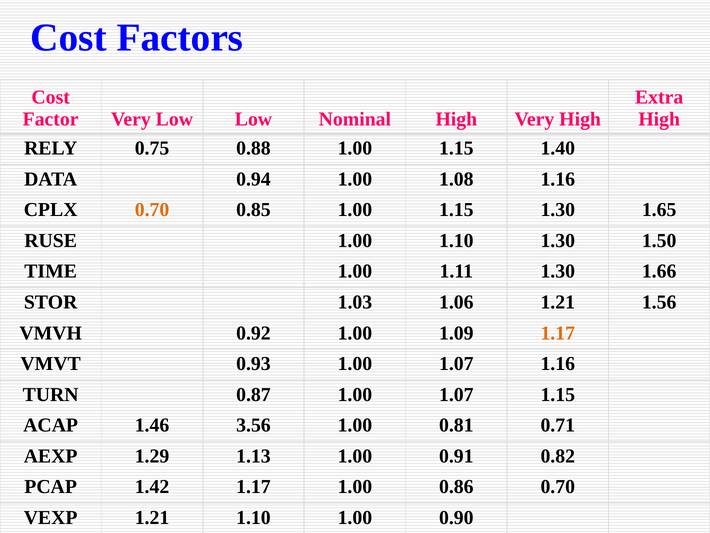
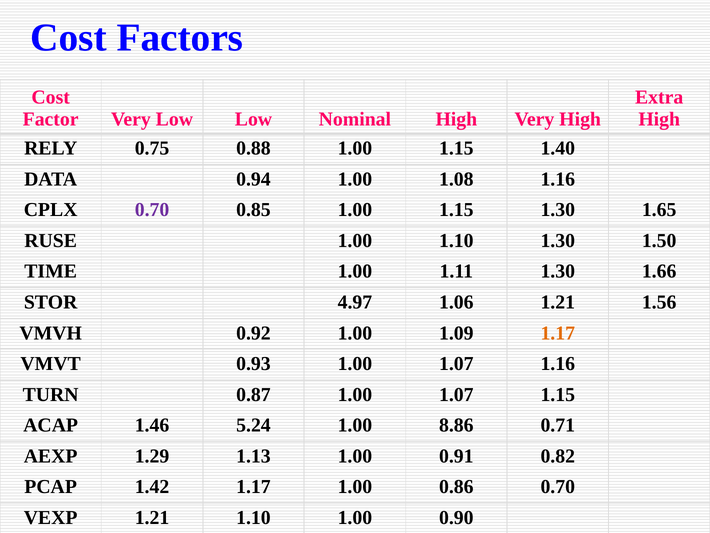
0.70 colour: orange -> purple (152, 210)
1.03: 1.03 -> 4.97 (355, 302)
3.56: 3.56 -> 5.24 (253, 425)
0.81: 0.81 -> 8.86 (456, 425)
